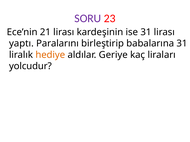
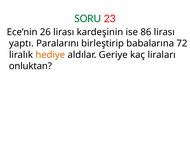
SORU colour: purple -> green (88, 18)
21: 21 -> 26 (45, 32)
ise 31: 31 -> 86 (146, 32)
babalarına 31: 31 -> 72 (182, 44)
yolcudur: yolcudur -> onluktan (30, 66)
